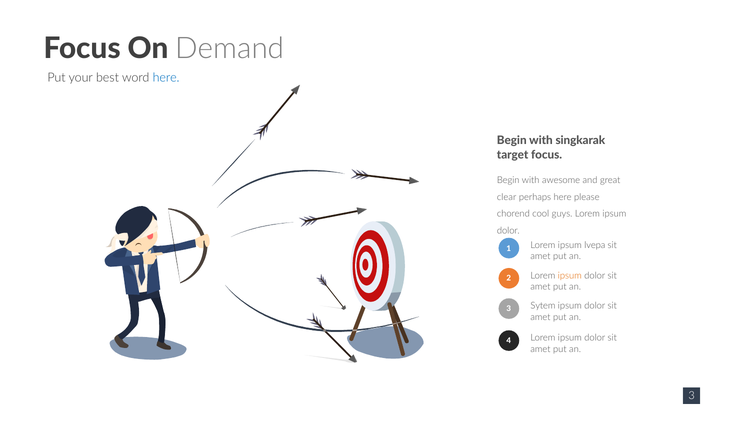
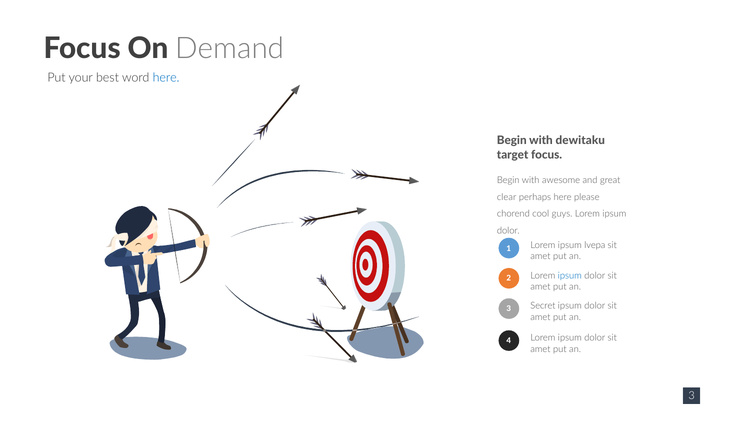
singkarak: singkarak -> dewitaku (580, 141)
ipsum colour: orange -> blue (570, 276)
Sytem: Sytem -> Secret (543, 306)
